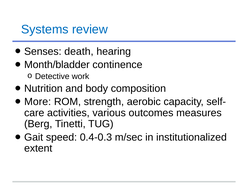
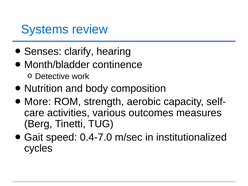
death: death -> clarify (79, 51)
0.4-0.3: 0.4-0.3 -> 0.4-7.0 (96, 137)
extent: extent -> cycles (38, 148)
